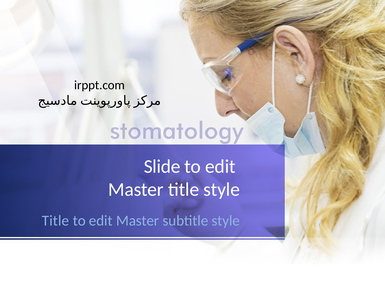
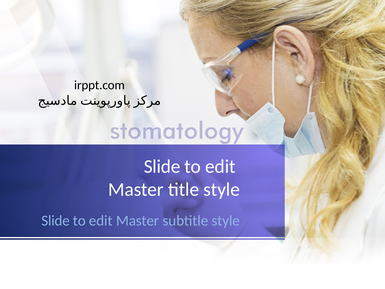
Title: Title -> Slide (56, 221)
